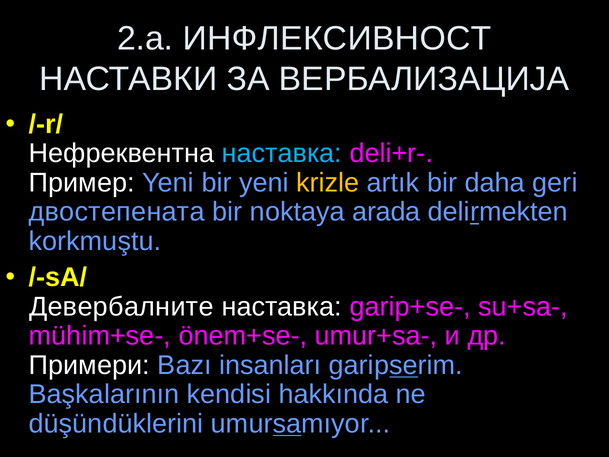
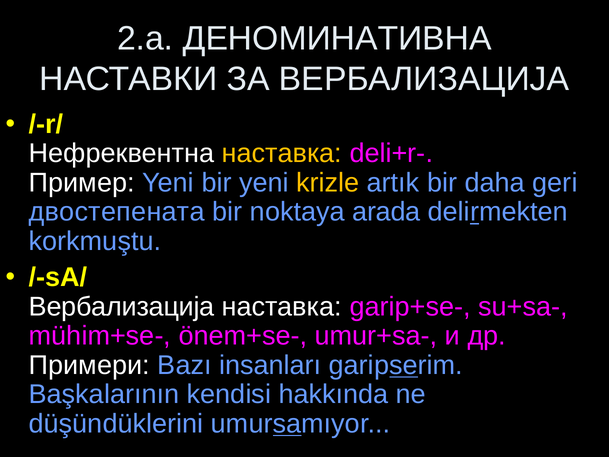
ИНФЛЕКСИВНОСТ: ИНФЛЕКСИВНОСТ -> ДЕНОМИНАТИВНА (337, 38)
наставка colour: light blue -> yellow (282, 153)
Девербалните: Девербалните -> Вербализација (122, 306)
